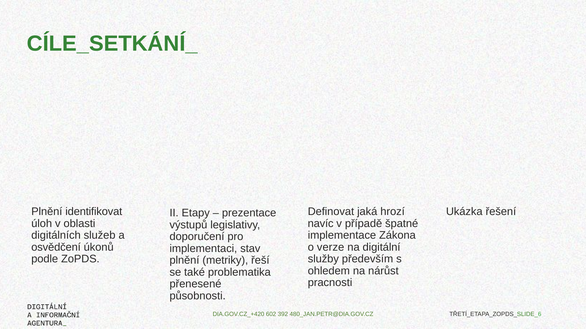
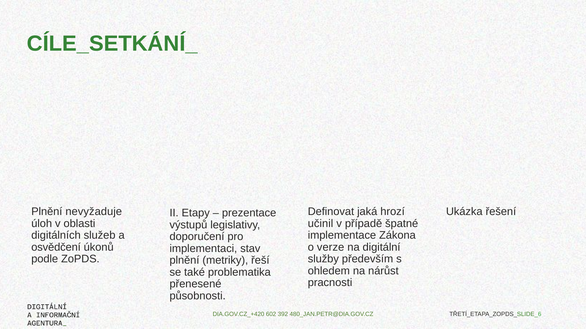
identifikovat: identifikovat -> nevyžaduje (94, 212)
navíc: navíc -> učinil (321, 224)
